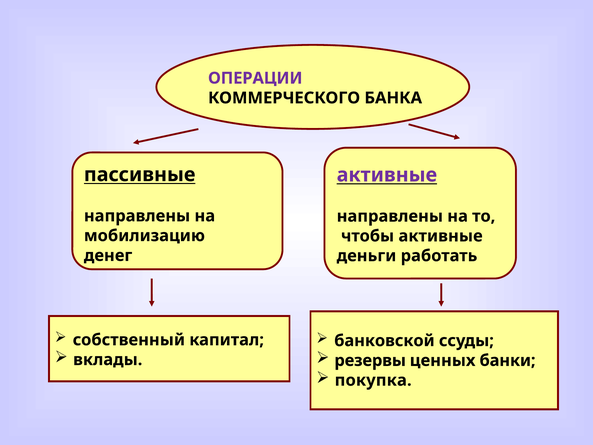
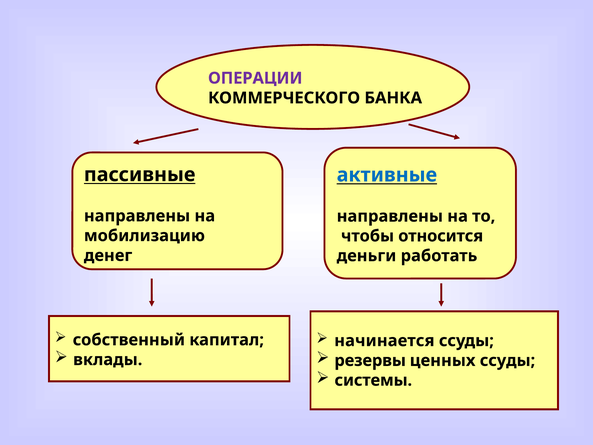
активные colour: purple -> blue (387, 175)
чтобы активные: активные -> относится (441, 236)
банковской: банковской -> начинается (384, 341)
ценных банки: банки -> ссуды (508, 360)
покупка: покупка -> системы (373, 380)
